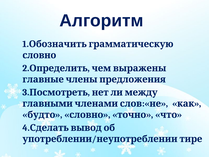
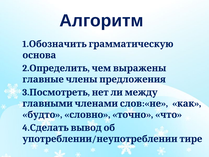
словно: словно -> основа (39, 55)
